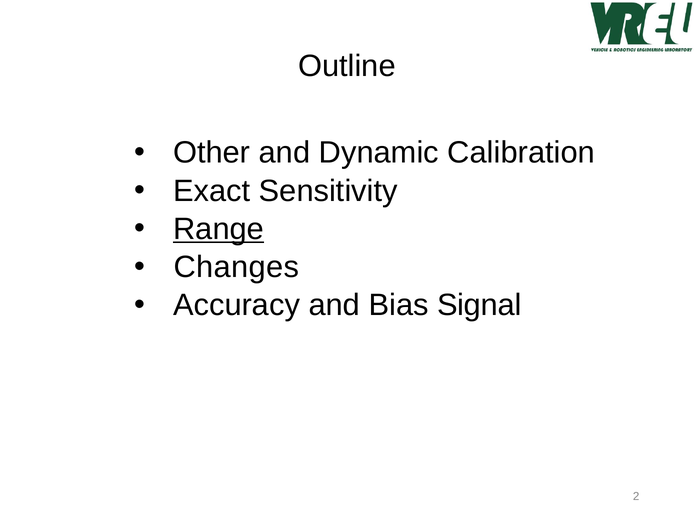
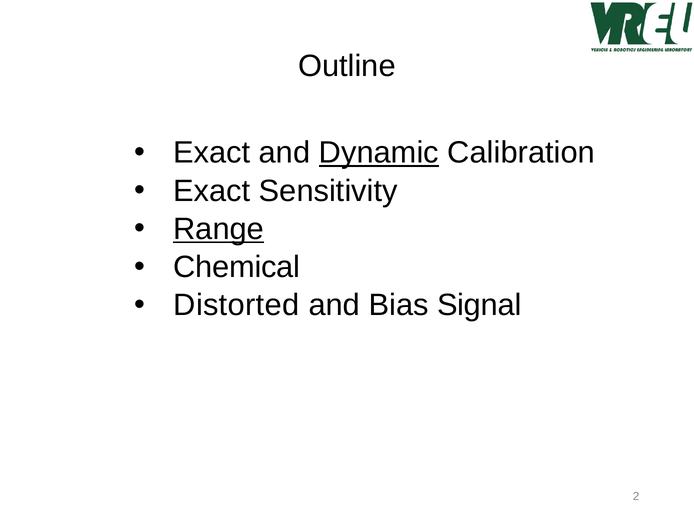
Other: Other -> Exact (212, 153)
Dynamic underline: none -> present (379, 153)
Changes: Changes -> Chemical (237, 267)
Accuracy: Accuracy -> Distorted (236, 305)
